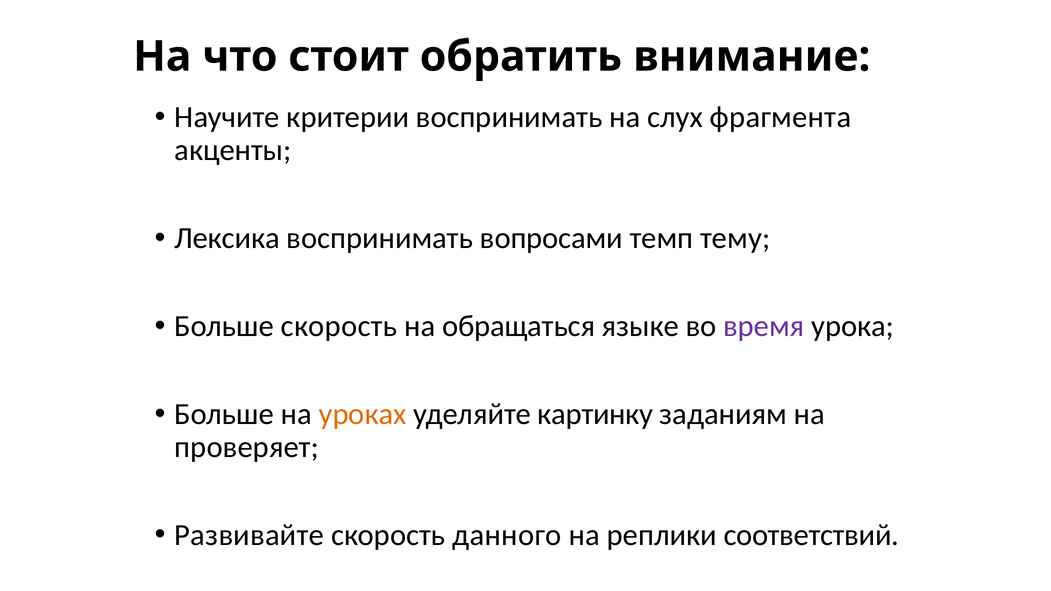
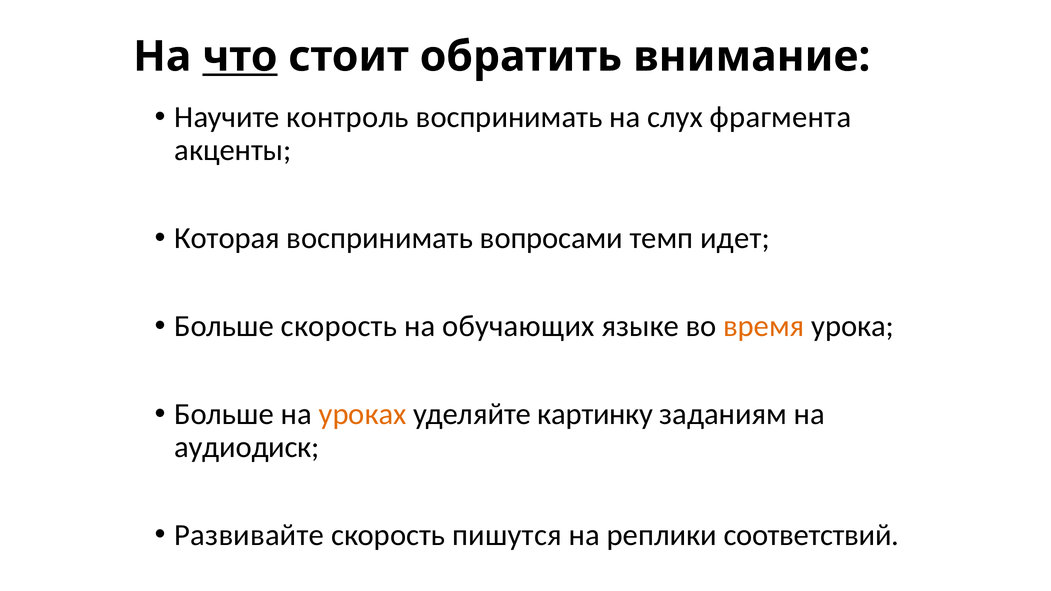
что underline: none -> present (240, 57)
критерии: критерии -> контроль (348, 117)
Лексика: Лексика -> Которая (227, 238)
тему: тему -> идет (735, 238)
обращаться: обращаться -> обучающих (518, 326)
время colour: purple -> orange (764, 326)
проверяет: проверяет -> аудиодиск (247, 447)
данного: данного -> пишутся (507, 535)
